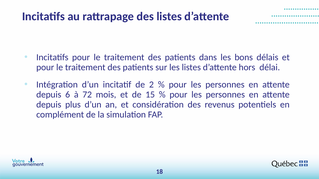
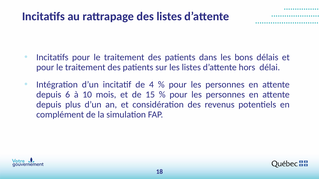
2: 2 -> 4 (151, 85)
72: 72 -> 10 (87, 95)
